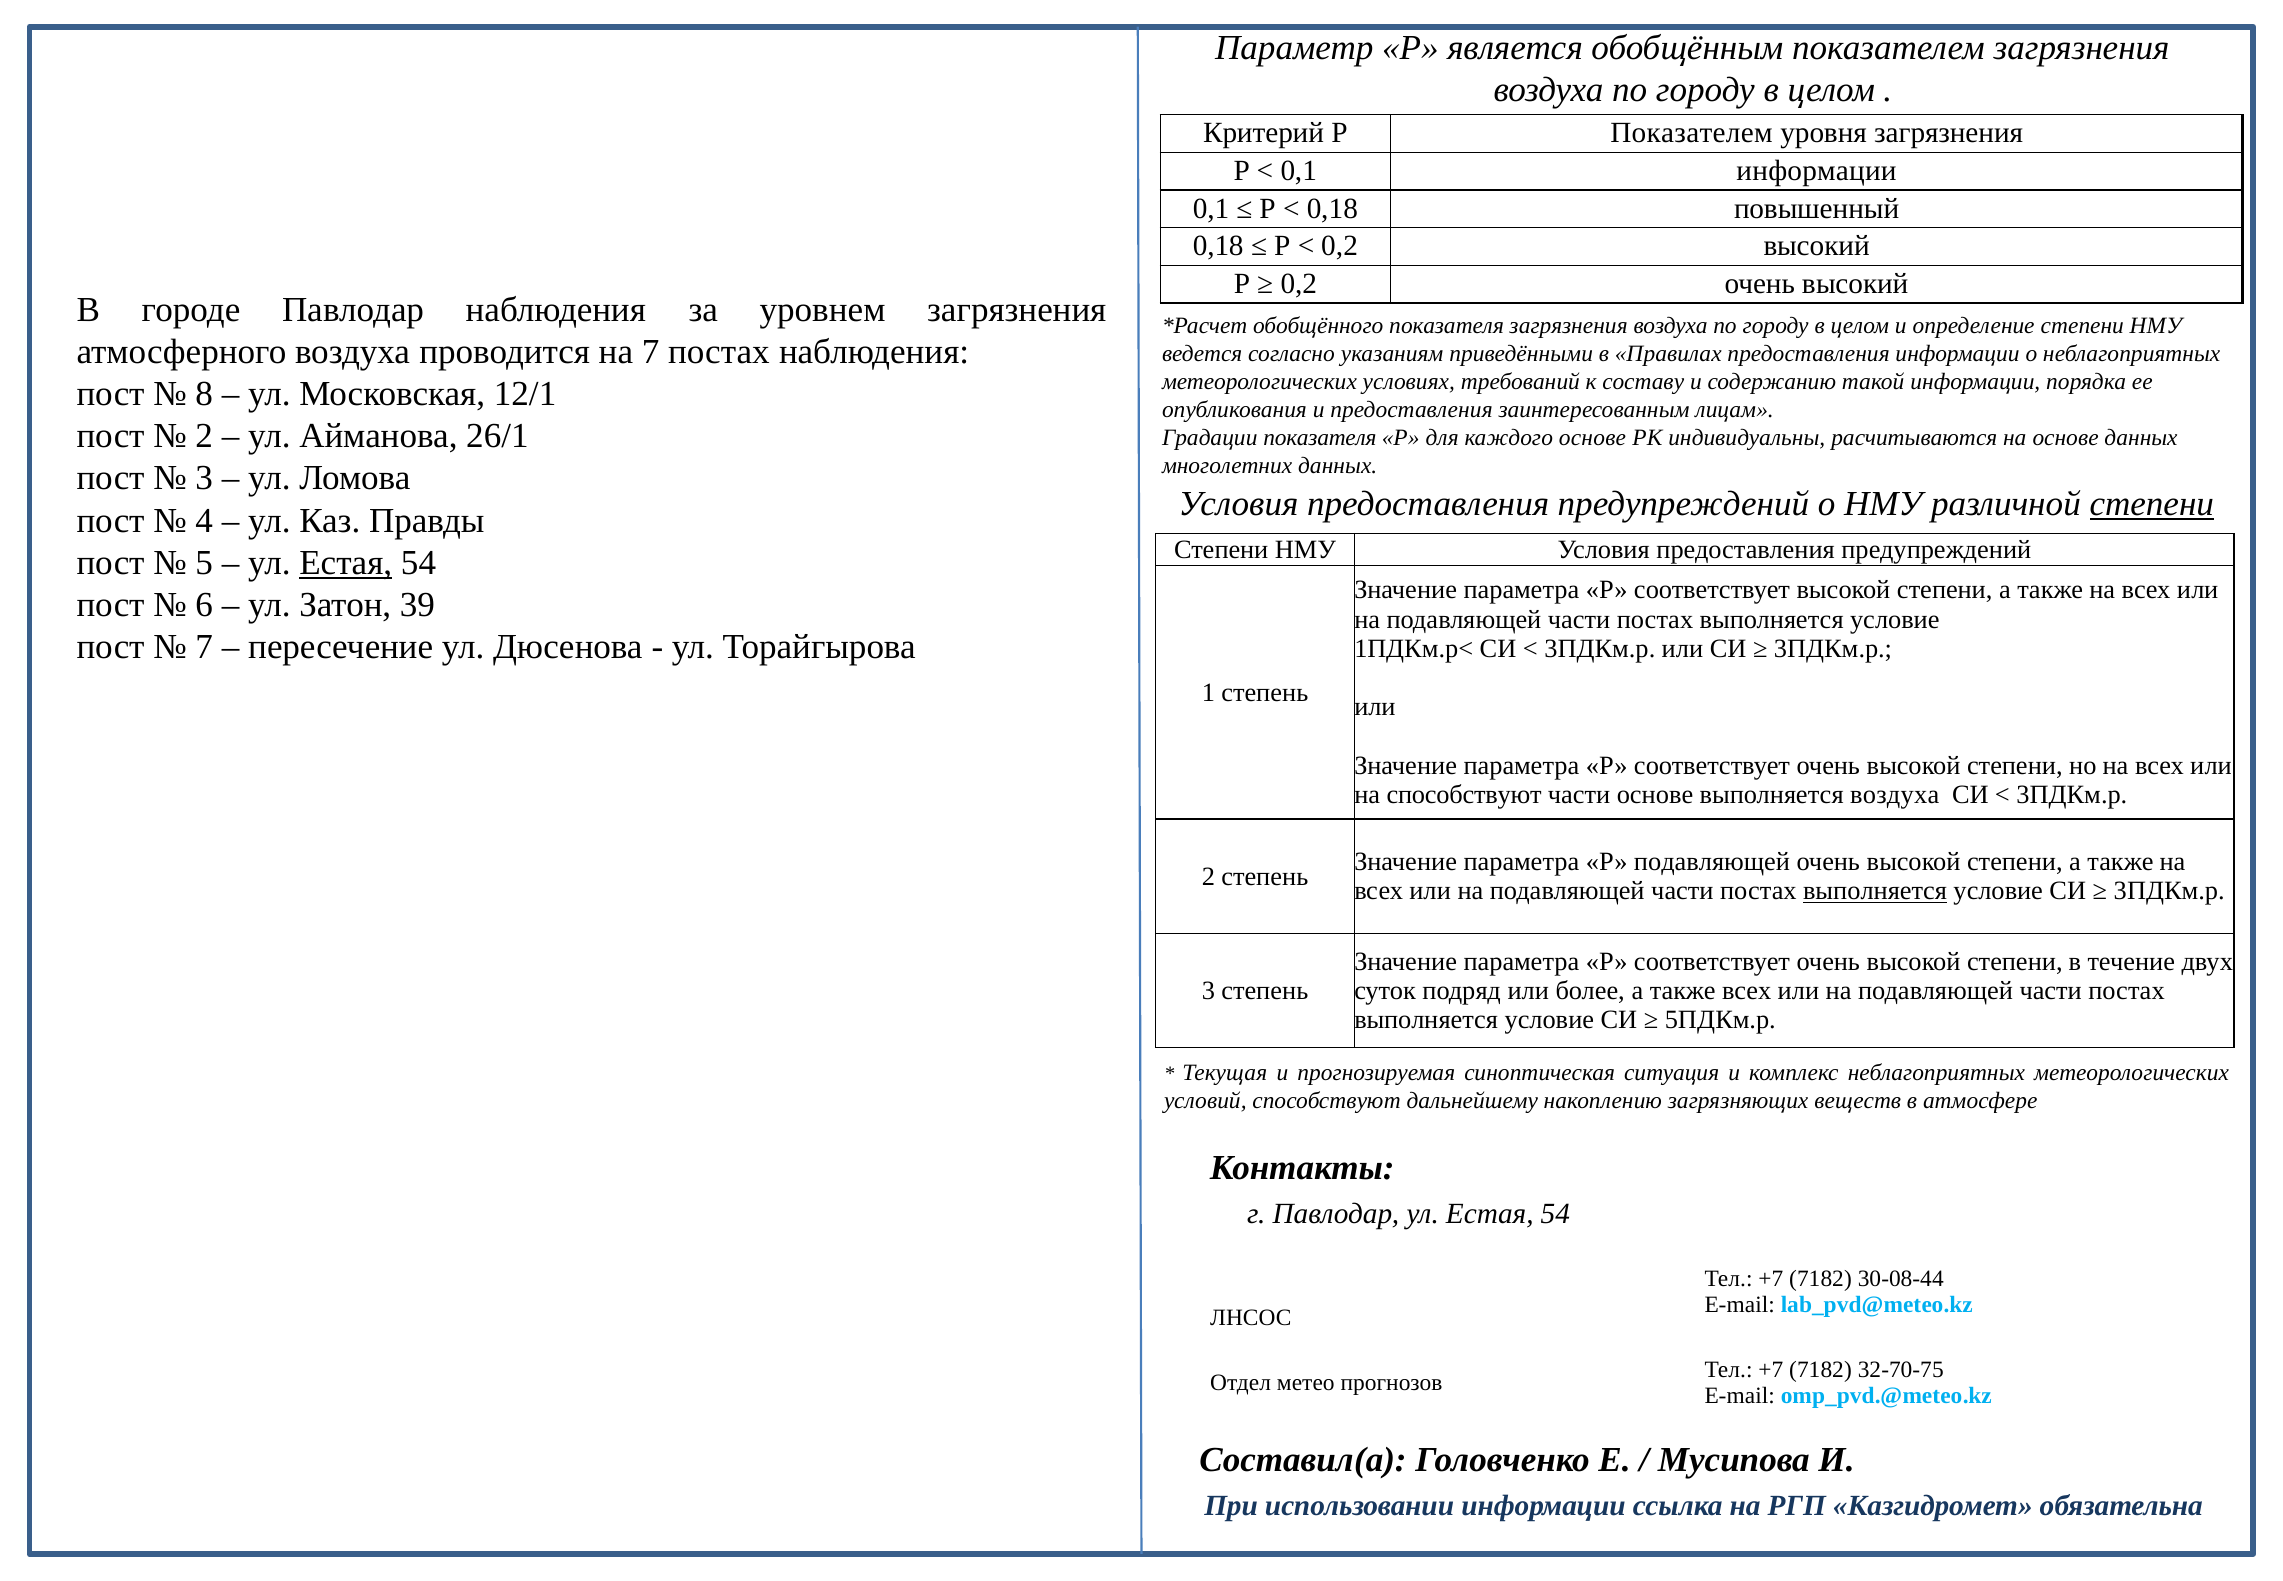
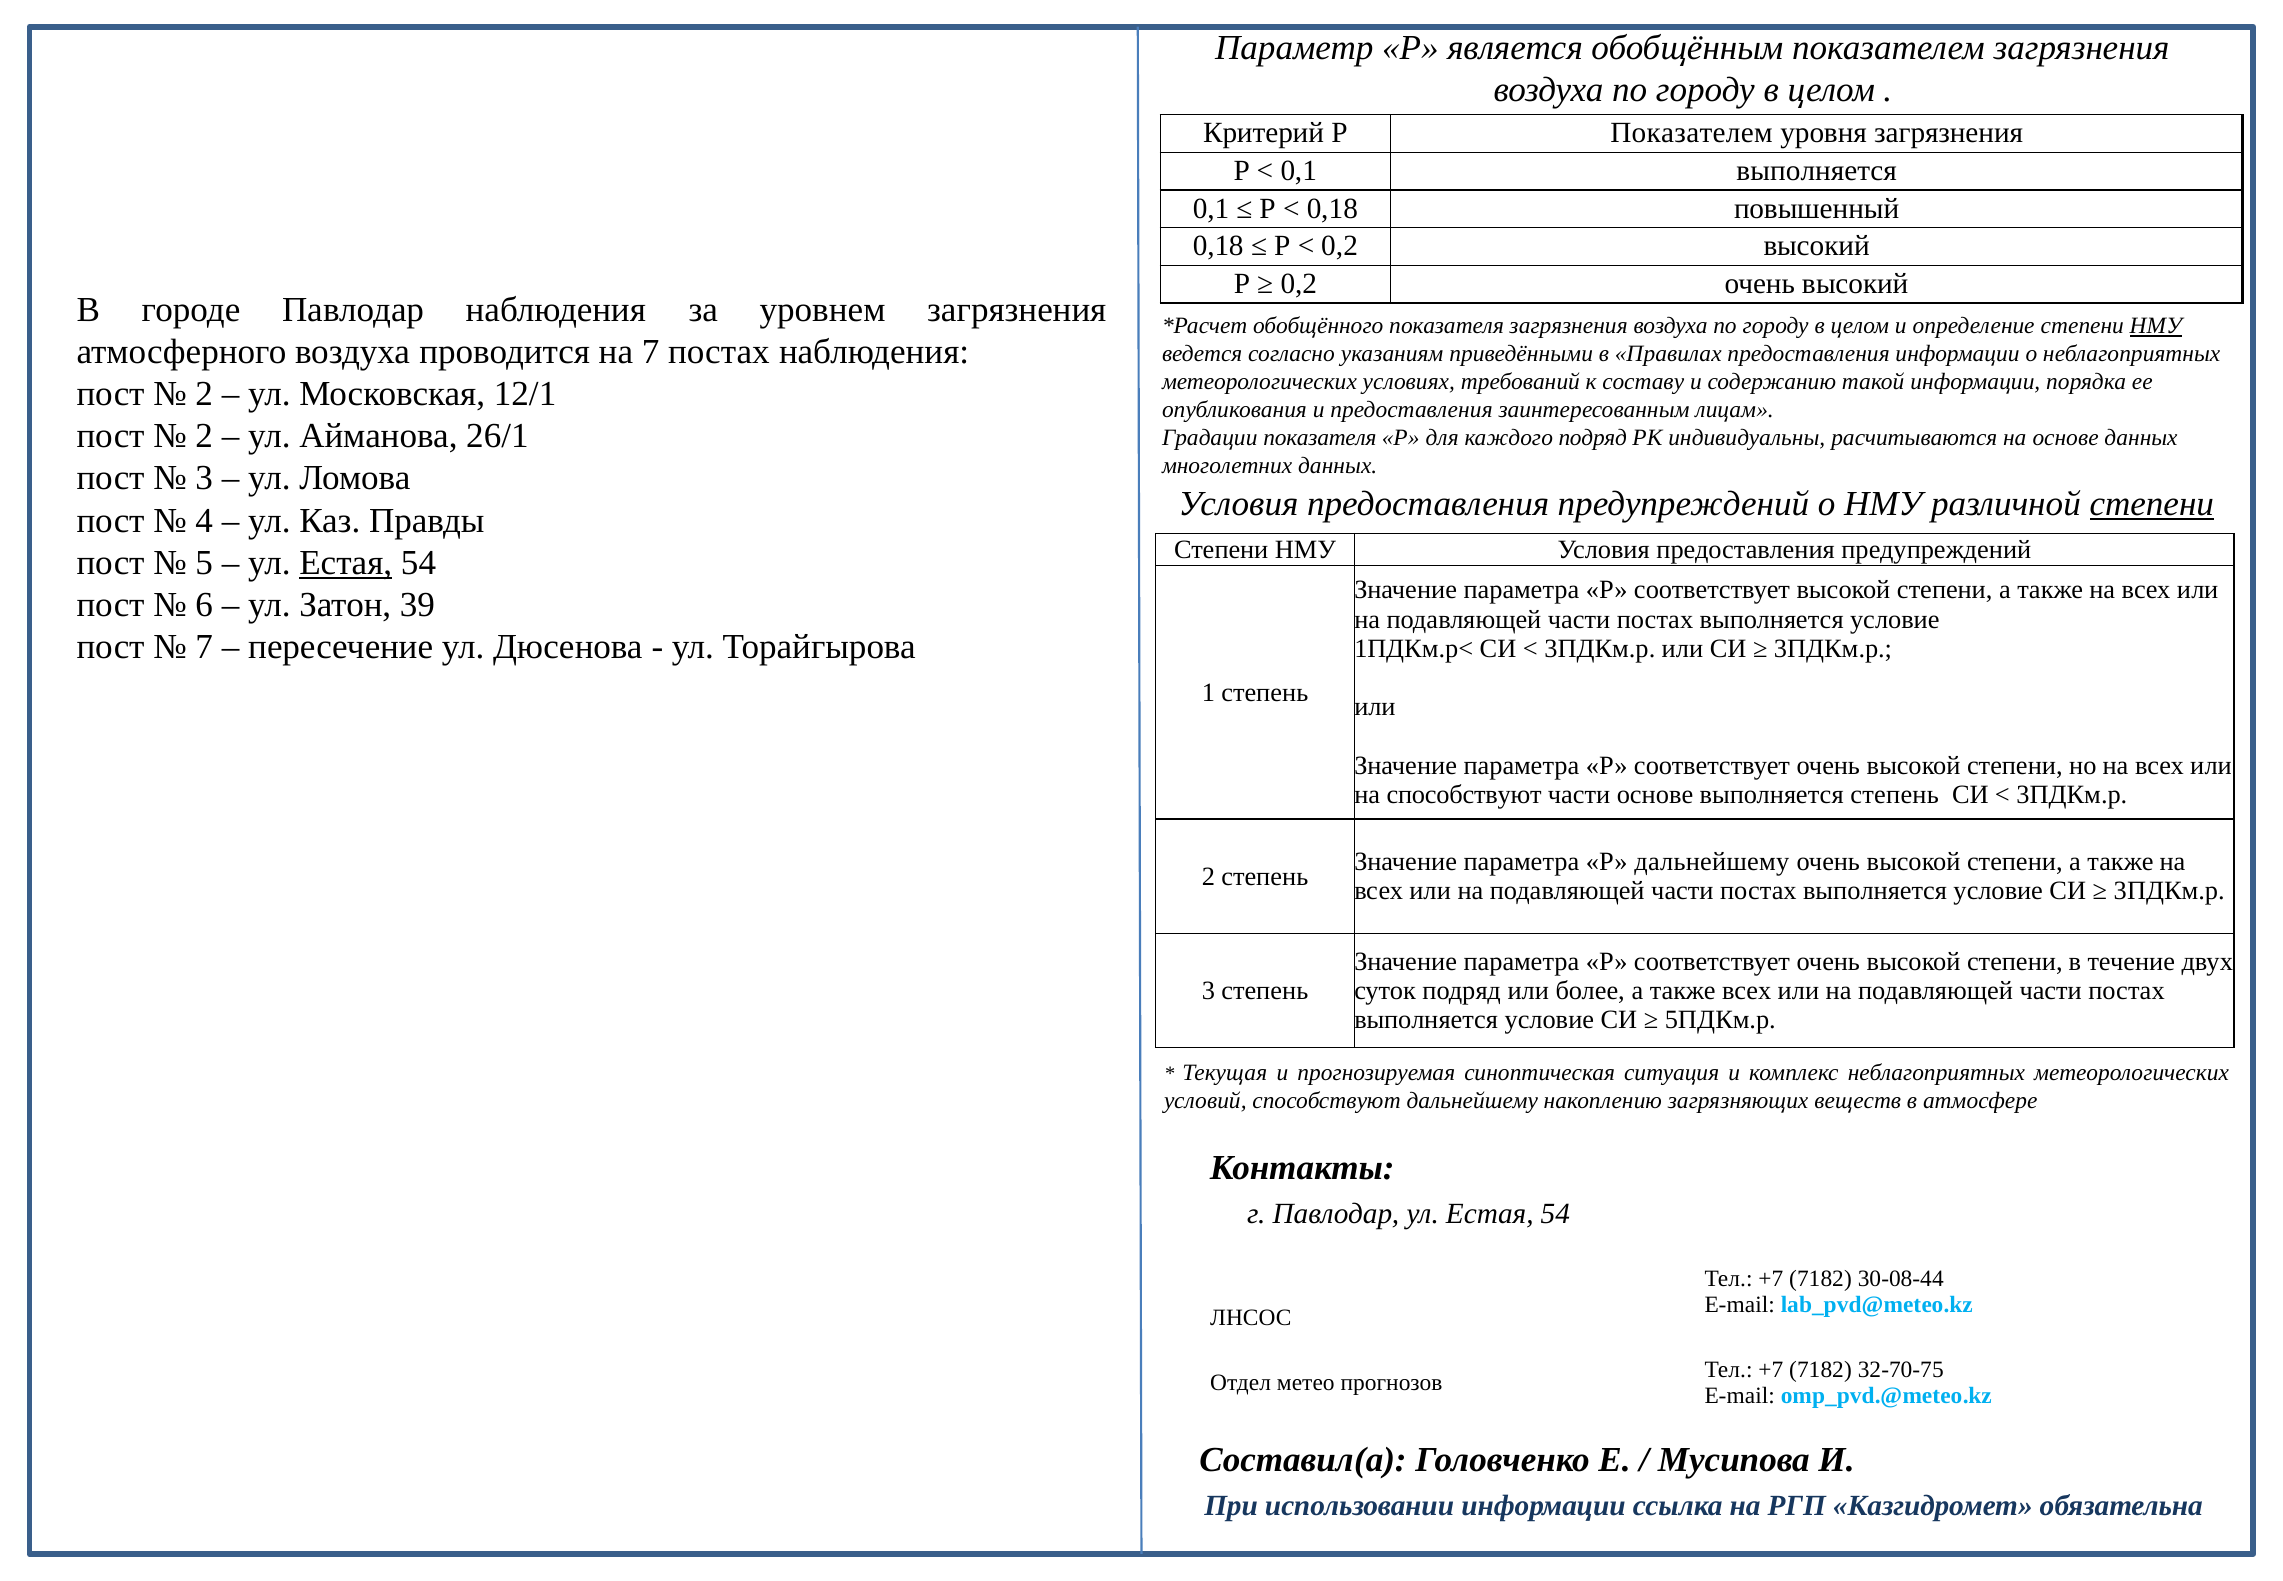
0,1 информации: информации -> выполняется (1817, 171)
НМУ underline: none -> present (2156, 326)
8: 8 -> 2 (204, 394)
каждого основе: основе -> подряд (1593, 438)
выполняется воздуха: воздуха -> степень (1895, 794)
Р подавляющей: подавляющей -> дальнейшему (1712, 862)
выполняется underline: present -> none (1875, 891)
